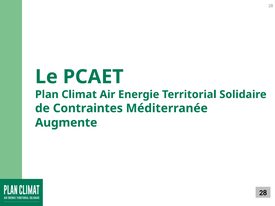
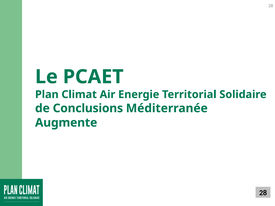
Contraintes: Contraintes -> Conclusions (88, 108)
